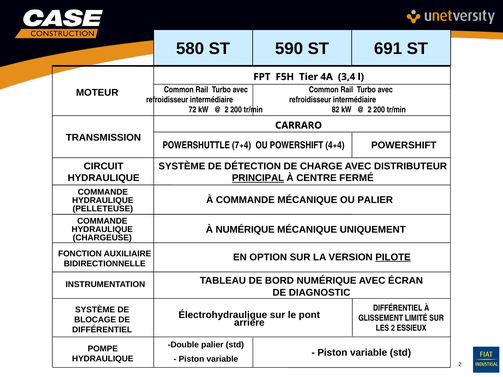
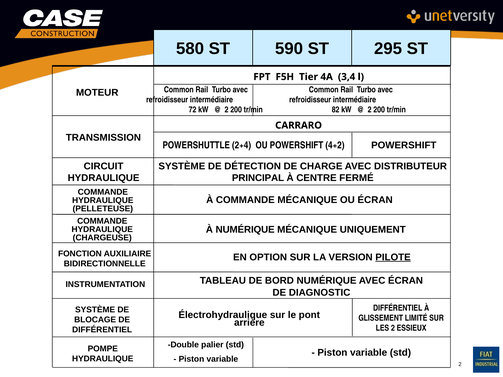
691: 691 -> 295 (388, 49)
7+4: 7+4 -> 2+4 (242, 145)
4+4: 4+4 -> 4+2 (335, 145)
PRINCIPAL underline: present -> none (258, 178)
OU PALIER: PALIER -> ÉCRAN (375, 200)
